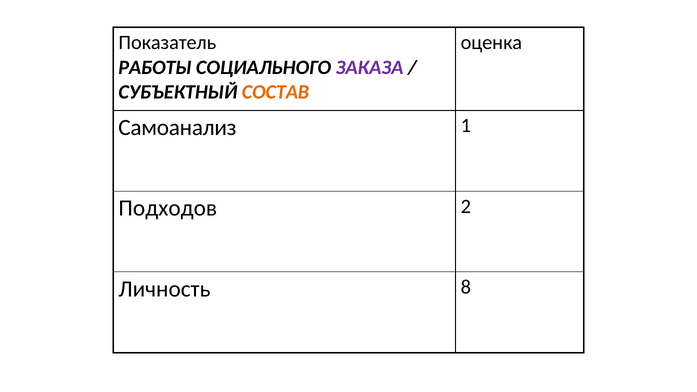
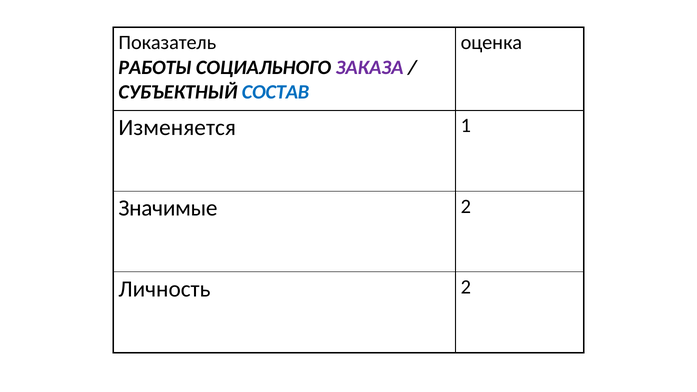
СОСТАВ colour: orange -> blue (276, 92)
Самоанализ: Самоанализ -> Изменяется (177, 128)
Подходов: Подходов -> Значимые (168, 208)
Личность 8: 8 -> 2 (466, 287)
